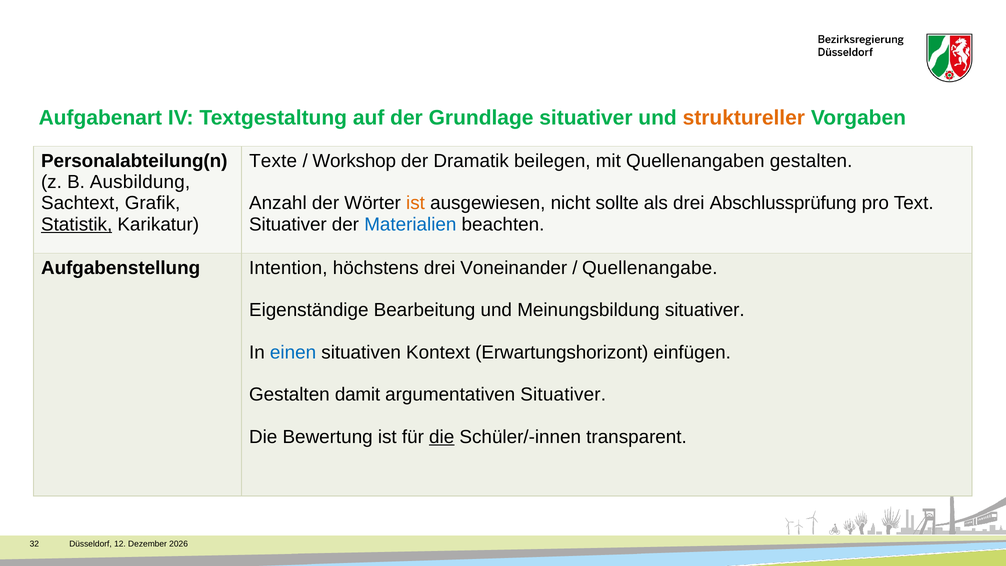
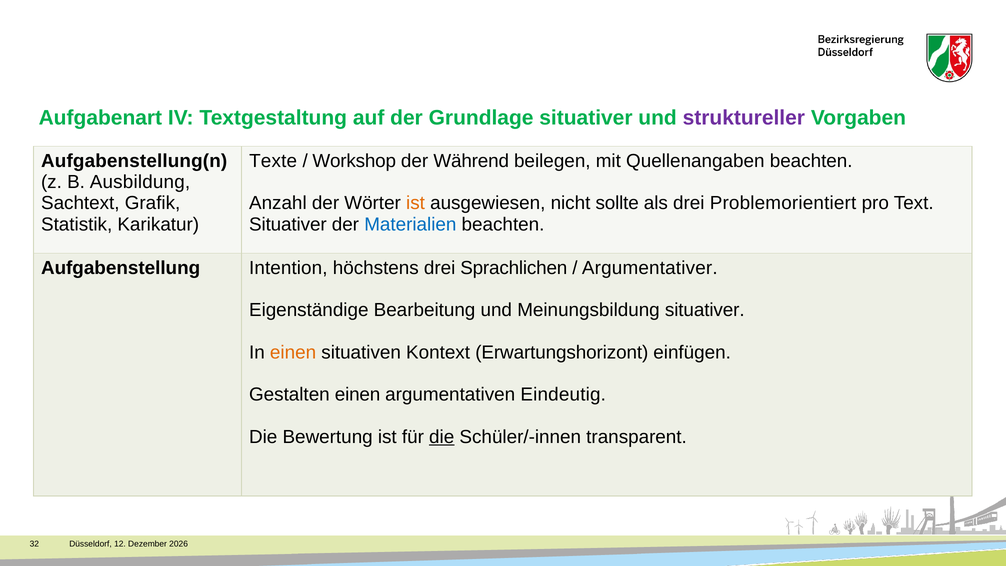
struktureller colour: orange -> purple (744, 118)
Personalabteilung(n: Personalabteilung(n -> Aufgabenstellung(n (134, 161)
Dramatik: Dramatik -> Während (471, 161)
Quellenangaben gestalten: gestalten -> beachten (811, 161)
Abschlussprüfung: Abschlussprüfung -> Problemorientiert (783, 203)
Statistik underline: present -> none (77, 224)
Voneinander: Voneinander -> Sprachlichen (514, 268)
Quellenangabe: Quellenangabe -> Argumentativer (650, 268)
einen colour: blue -> orange (293, 352)
Gestalten damit: damit -> einen (358, 395)
argumentativen Situativer: Situativer -> Eindeutig (563, 395)
